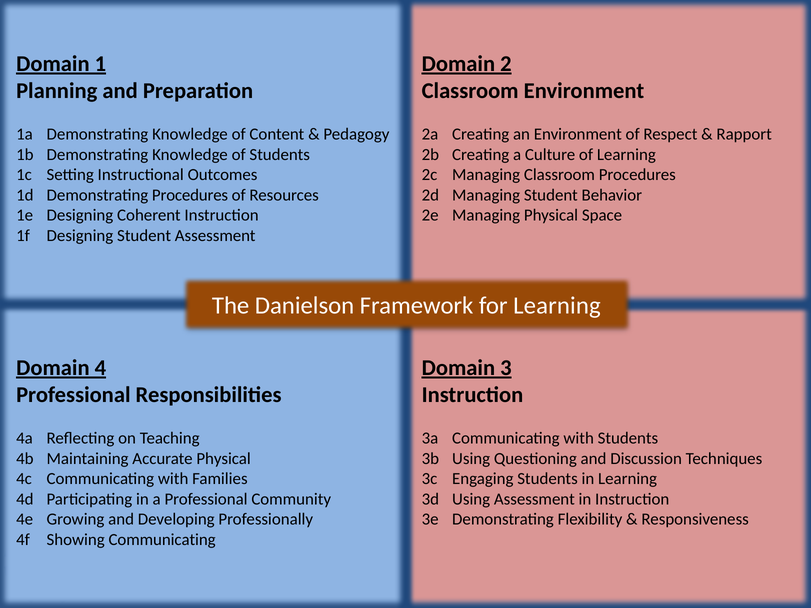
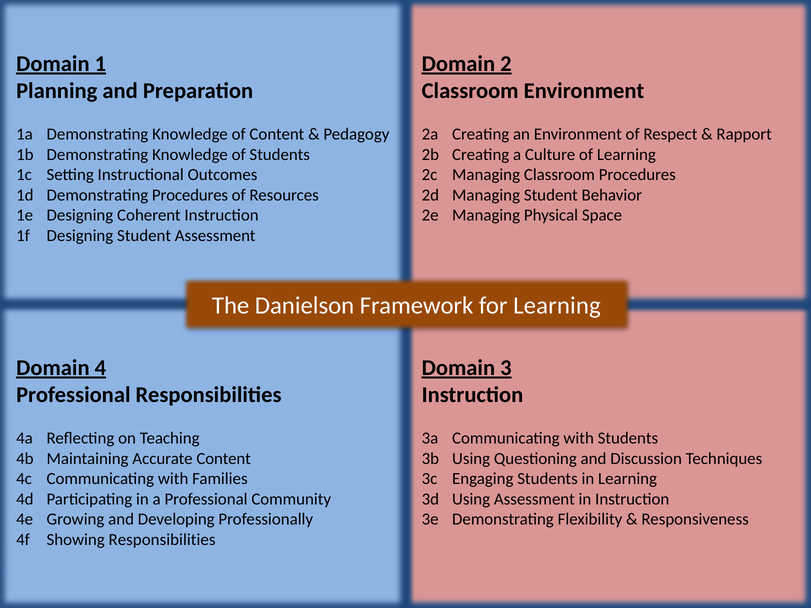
Accurate Physical: Physical -> Content (224, 459)
Showing Communicating: Communicating -> Responsibilities (162, 540)
